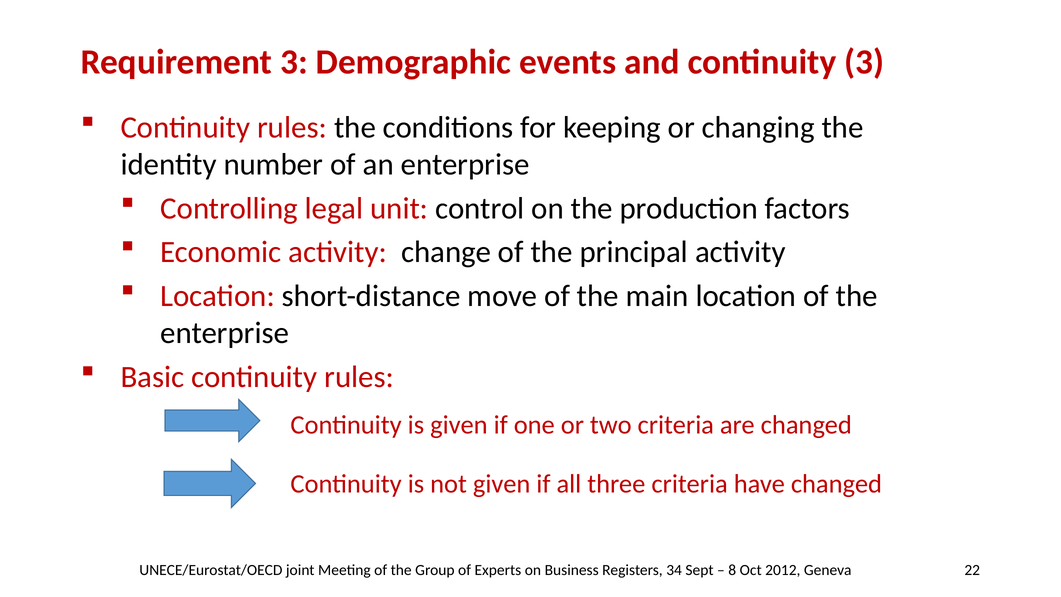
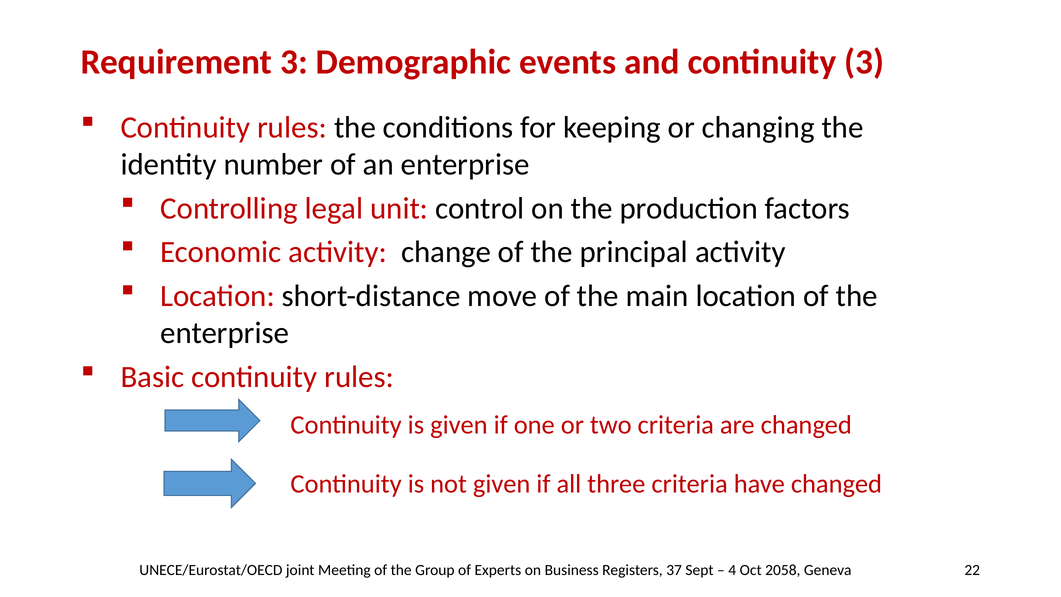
34: 34 -> 37 (674, 570)
8: 8 -> 4 (732, 570)
2012: 2012 -> 2058 (783, 570)
